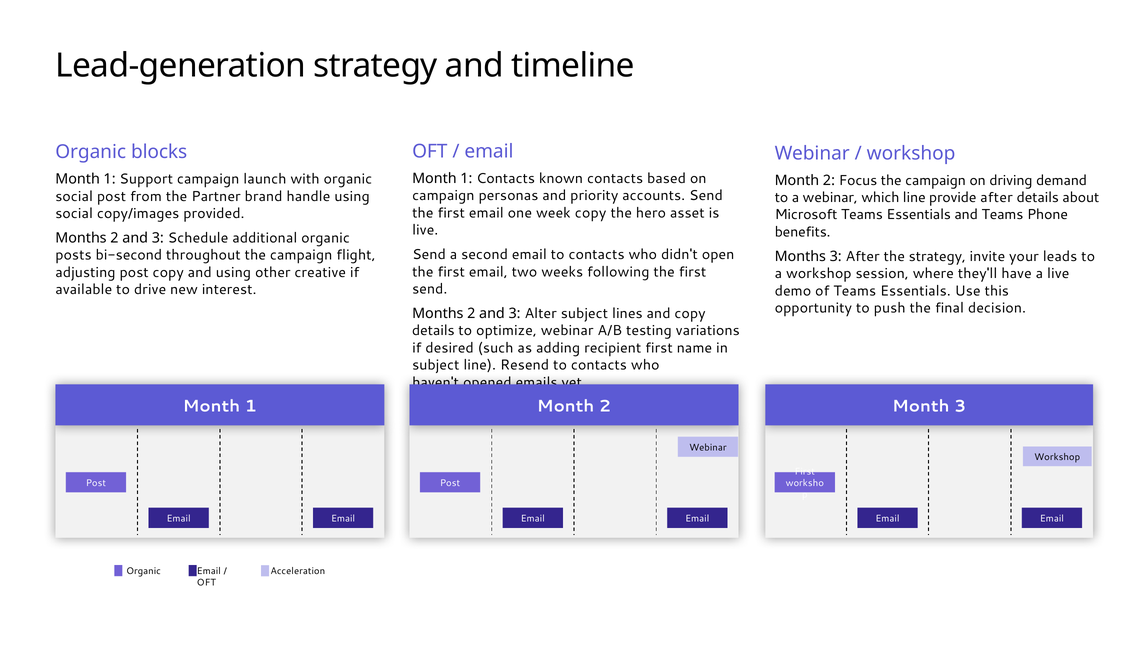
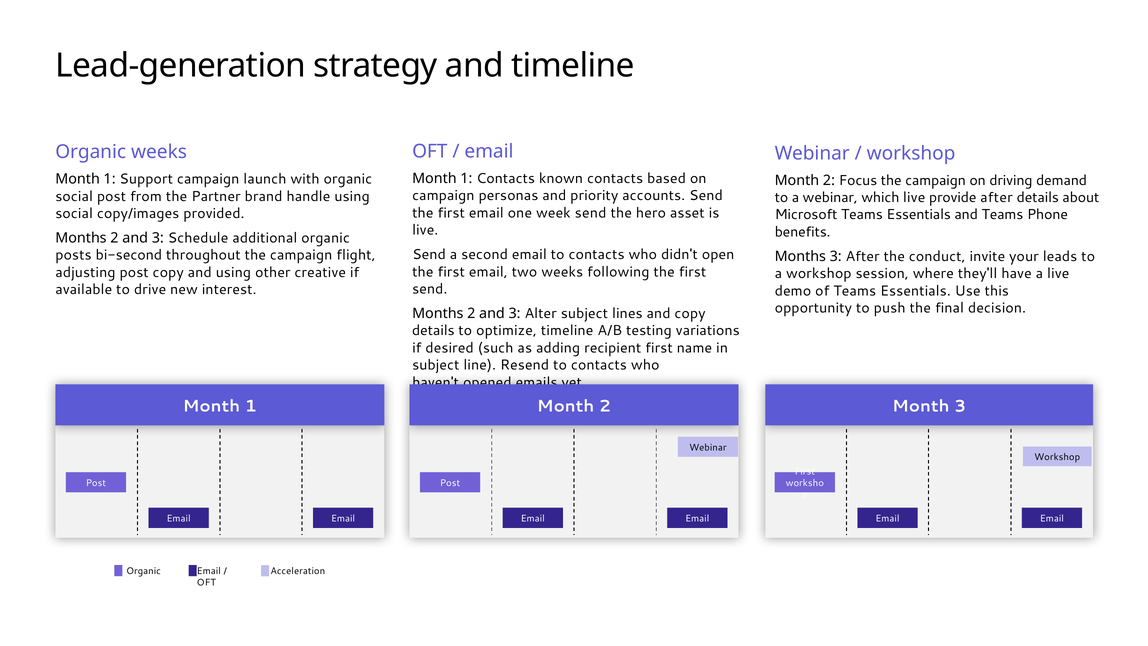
Organic blocks: blocks -> weeks (159, 152)
which line: line -> live (914, 197)
week copy: copy -> send (591, 213)
the strategy: strategy -> conduct (937, 256)
optimize webinar: webinar -> timeline (567, 331)
